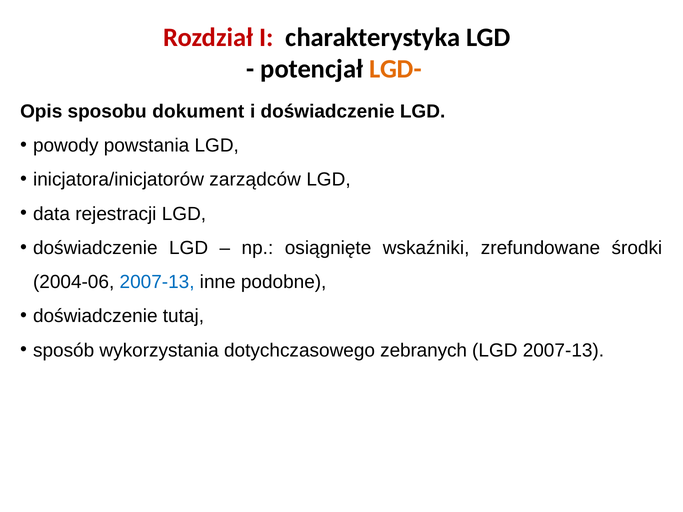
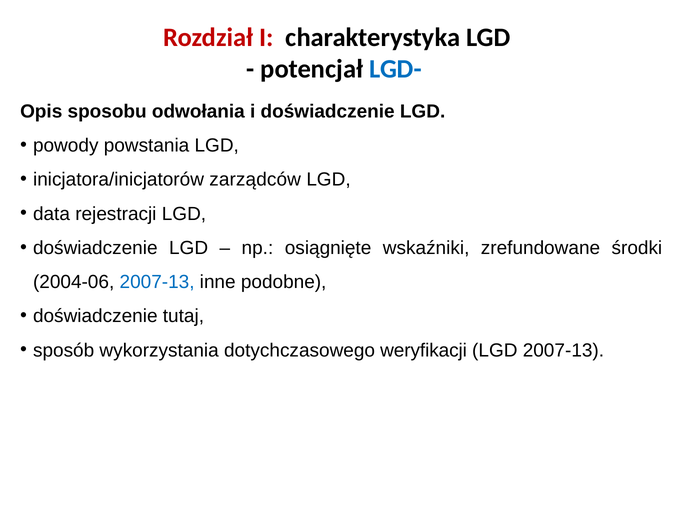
LGD- colour: orange -> blue (395, 69)
dokument: dokument -> odwołania (198, 111)
zebranych: zebranych -> weryfikacji (424, 350)
